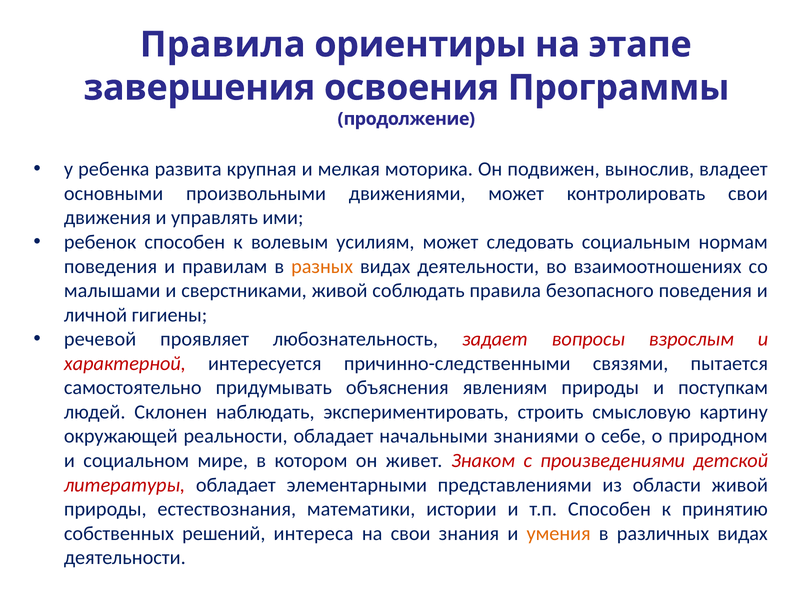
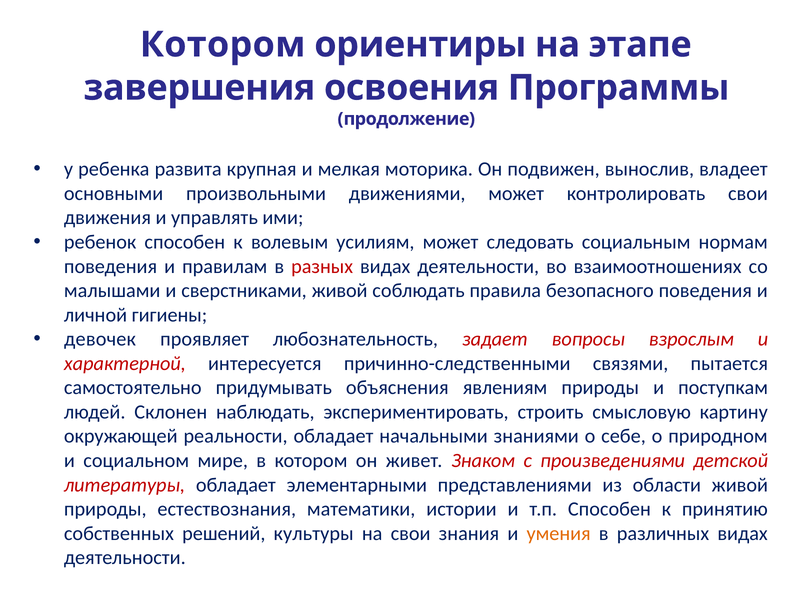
Правила: Правила -> Котором (223, 45)
разных colour: orange -> red (322, 267)
речевой: речевой -> девочек (100, 339)
интереса: интереса -> культуры (314, 534)
